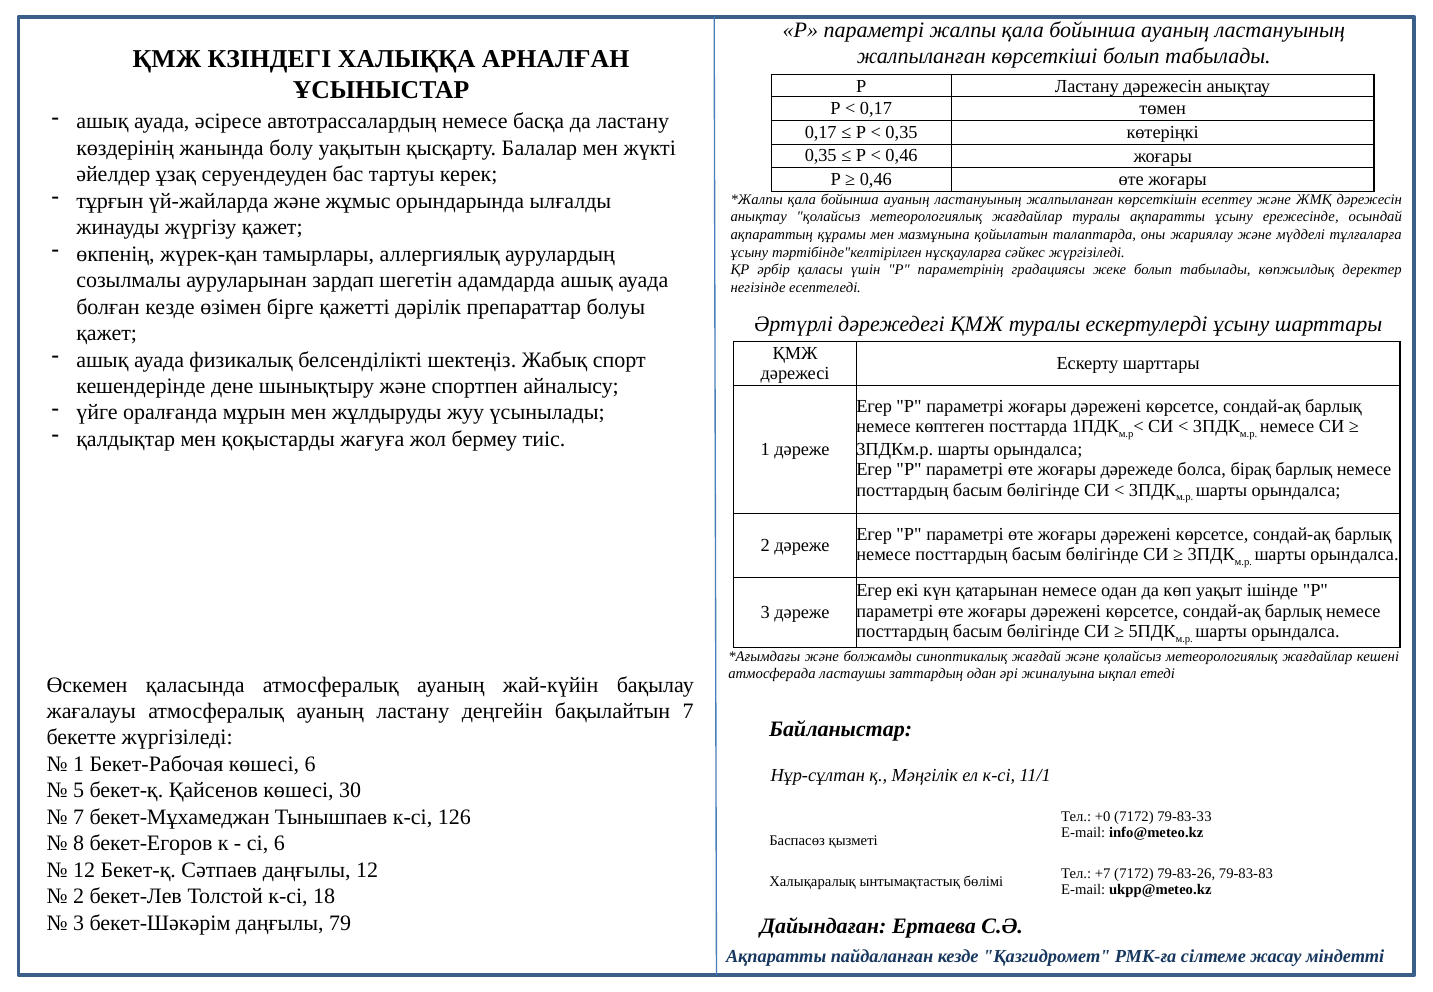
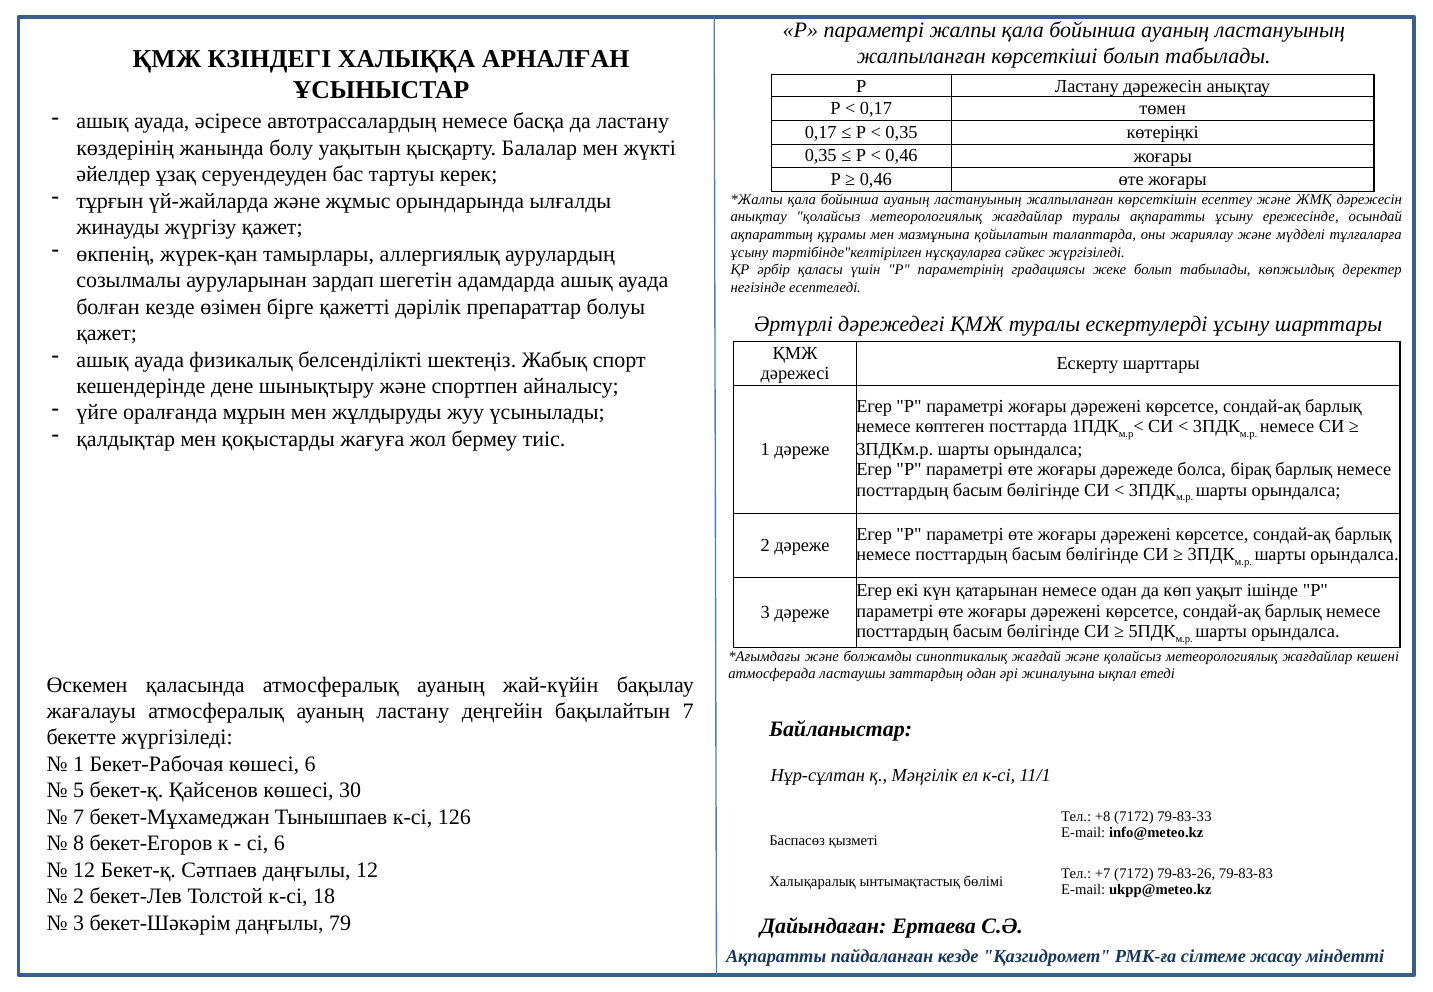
+0: +0 -> +8 (1103, 816)
